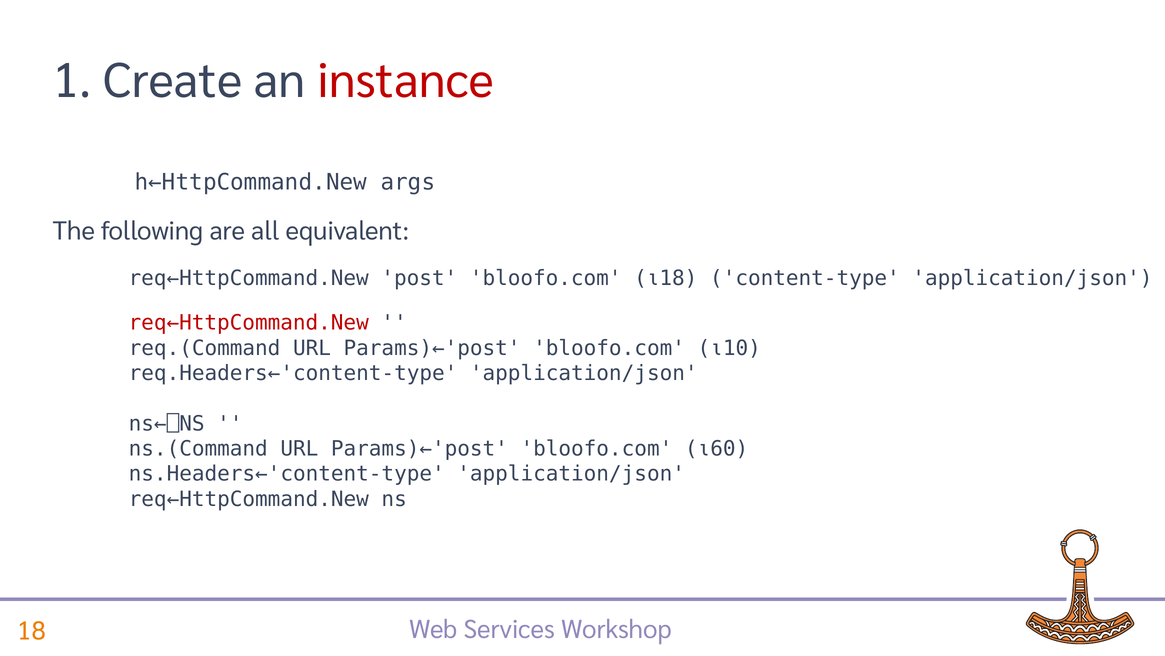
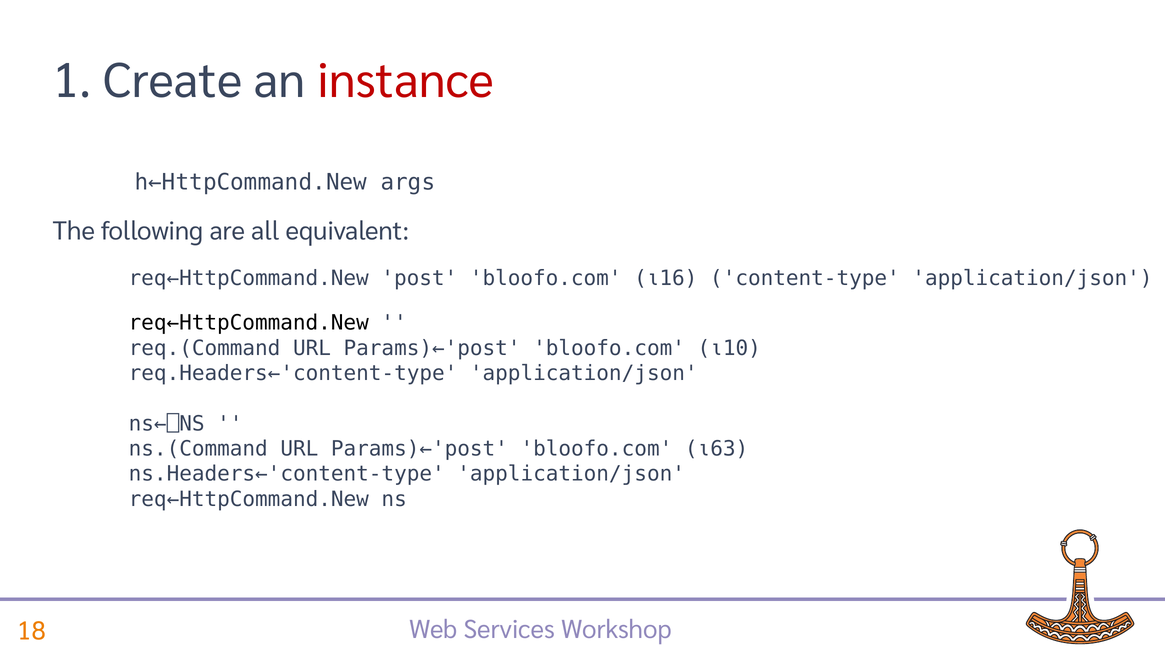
⍳18: ⍳18 -> ⍳16 (666, 278)
req←HttpCommand.New colour: red -> black (249, 323)
⍳60: ⍳60 -> ⍳63 (717, 448)
